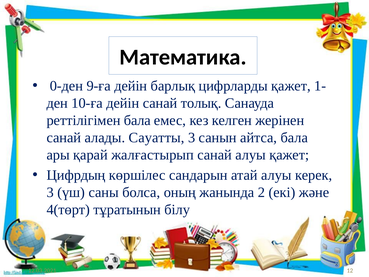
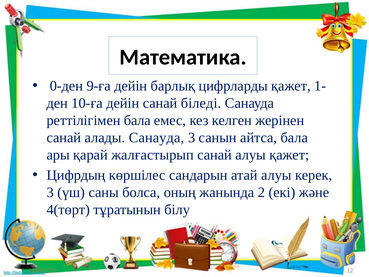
толық: толық -> біледі (201, 103)
алады Сауатты: Сауатты -> Санауда (157, 138)
